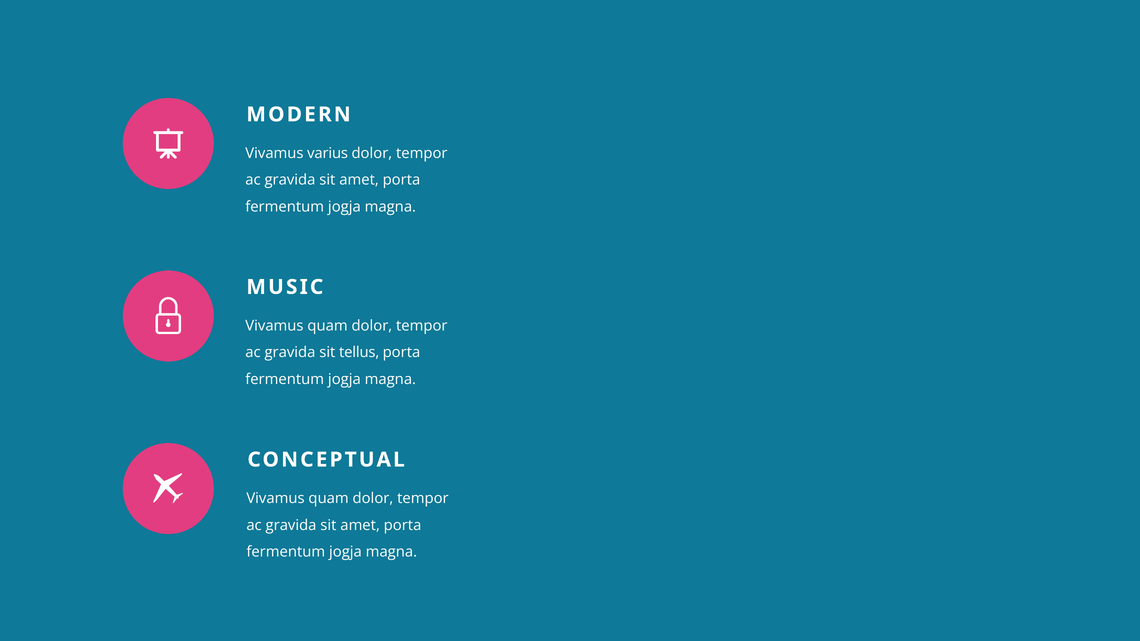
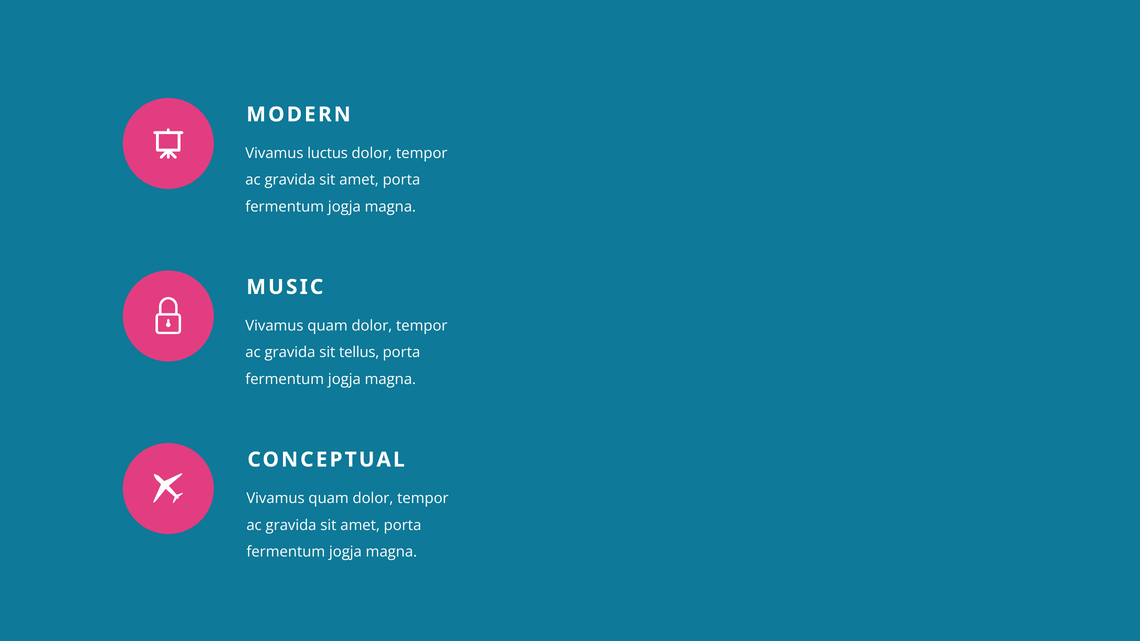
varius: varius -> luctus (328, 153)
